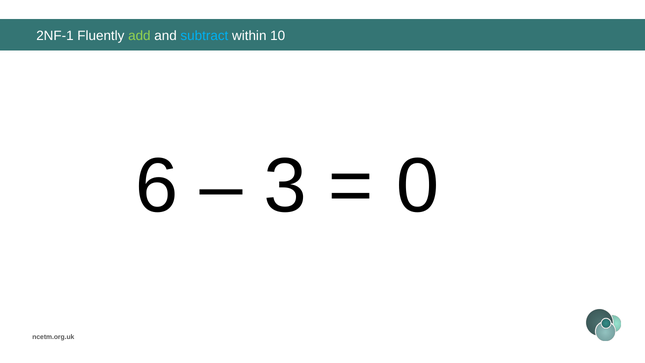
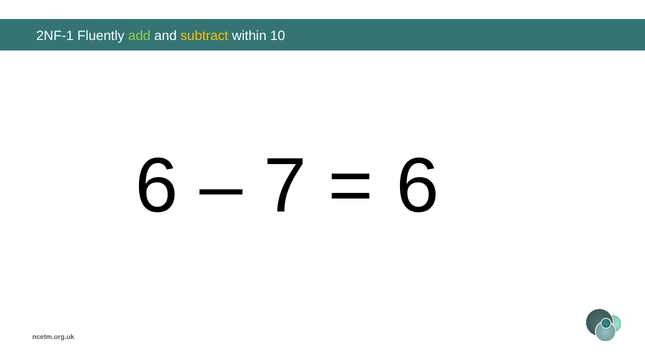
subtract colour: light blue -> yellow (204, 36)
3: 3 -> 7 (285, 186)
0: 0 -> 6 (418, 186)
